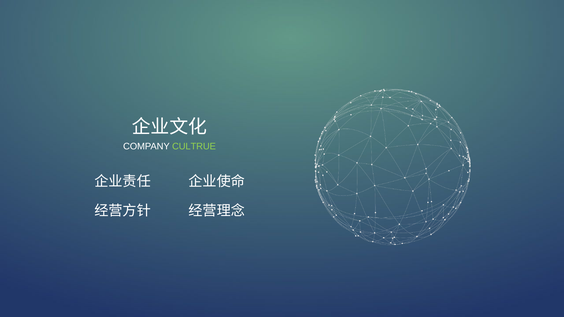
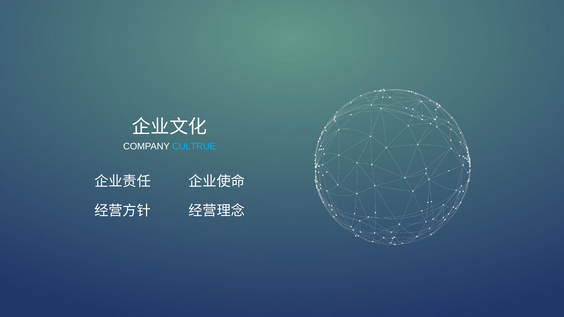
CULTRUE colour: light green -> light blue (194, 147)
